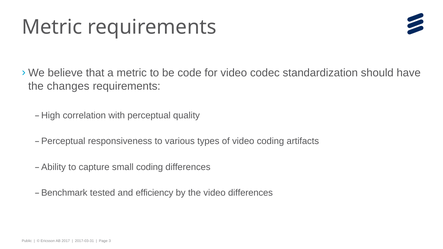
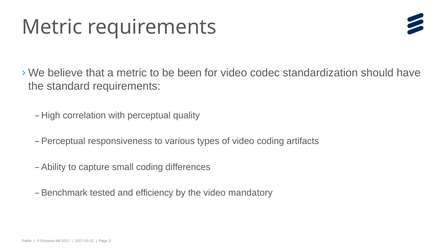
code: code -> been (190, 73)
changes: changes -> standard (68, 86)
video differences: differences -> mandatory (250, 193)
